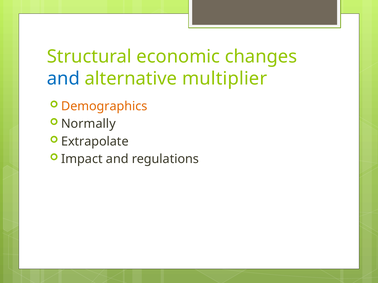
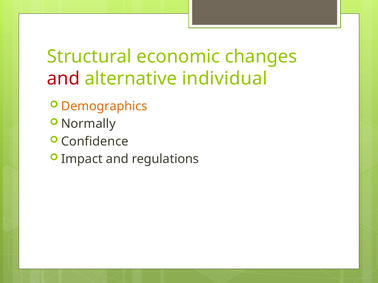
and colour: blue -> red (63, 79)
multiplier: multiplier -> individual (225, 79)
Extrapolate: Extrapolate -> Confidence (95, 142)
